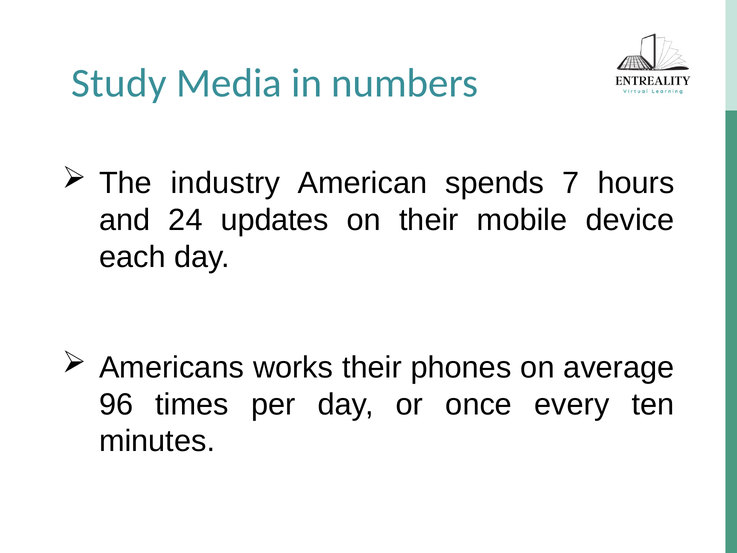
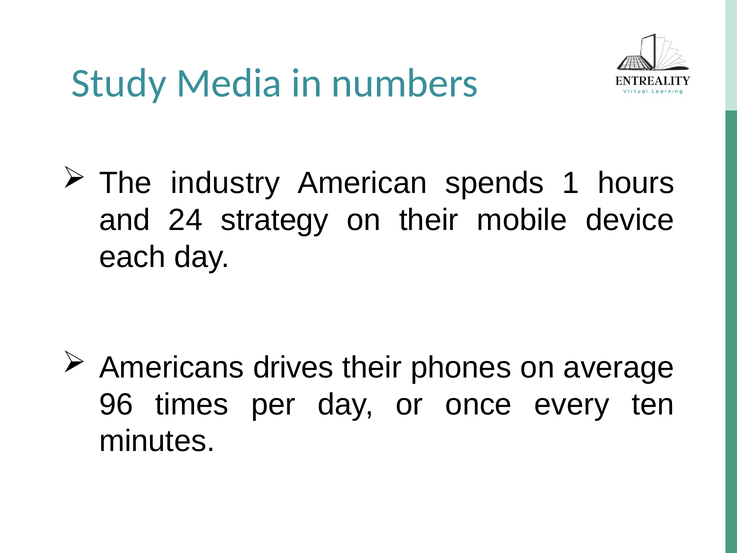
7: 7 -> 1 (571, 183)
updates: updates -> strategy (275, 220)
works: works -> drives (293, 367)
